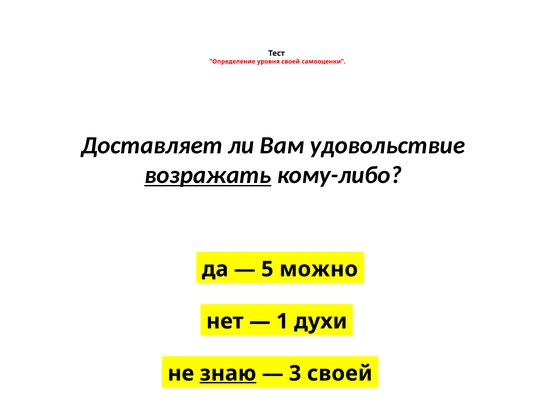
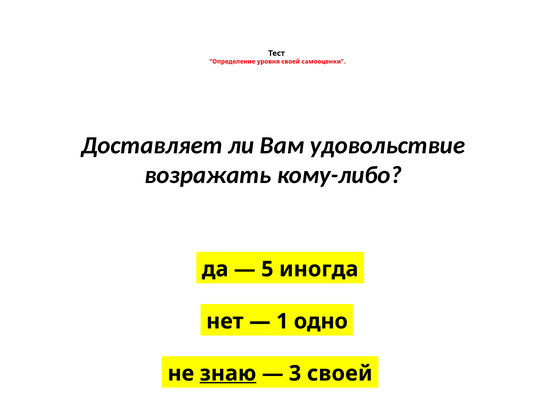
возражать underline: present -> none (208, 175)
можно: можно -> иногда (319, 269)
духи: духи -> одно (321, 321)
